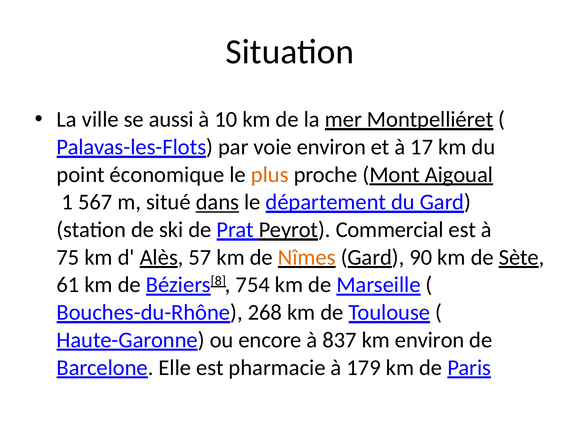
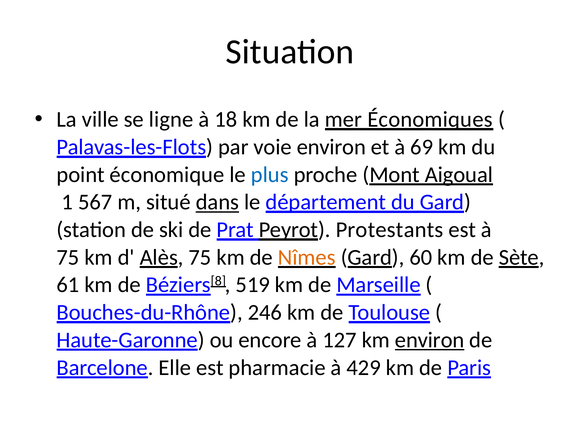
aussi: aussi -> ligne (171, 120)
10: 10 -> 18 (226, 120)
Montpelliéret: Montpelliéret -> Économiques (430, 120)
17: 17 -> 69 (422, 147)
plus colour: orange -> blue (270, 175)
Commercial: Commercial -> Protestants (390, 230)
Alès 57: 57 -> 75 (200, 257)
90: 90 -> 60 (421, 257)
754: 754 -> 519 (253, 285)
268: 268 -> 246 (265, 312)
837: 837 -> 127 (340, 340)
environ underline: none -> present (430, 340)
179: 179 -> 429 (364, 368)
